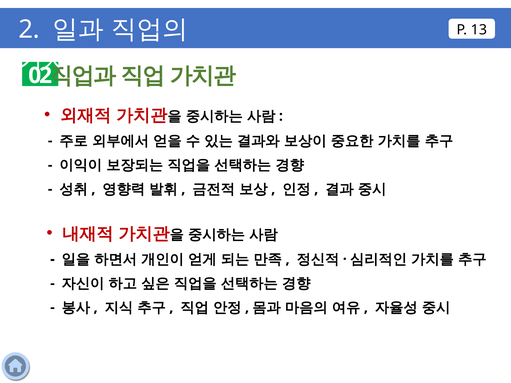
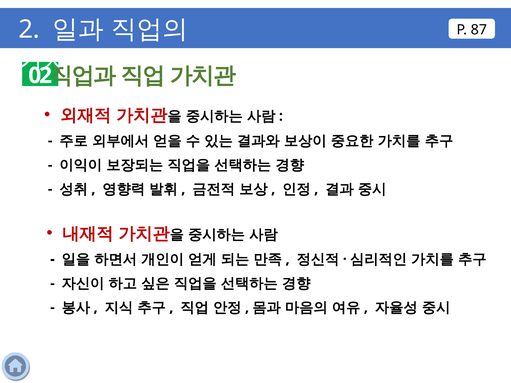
13: 13 -> 87 (479, 30)
